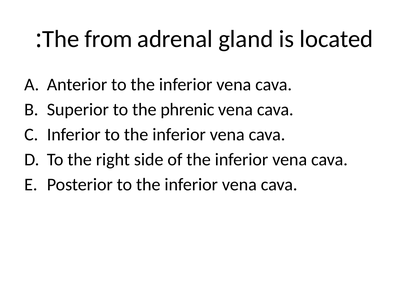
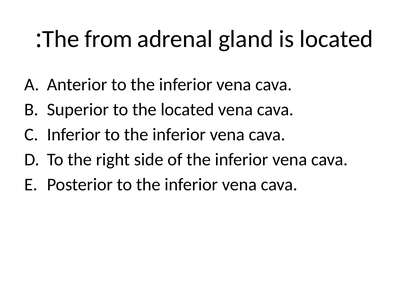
the phrenic: phrenic -> located (187, 110)
